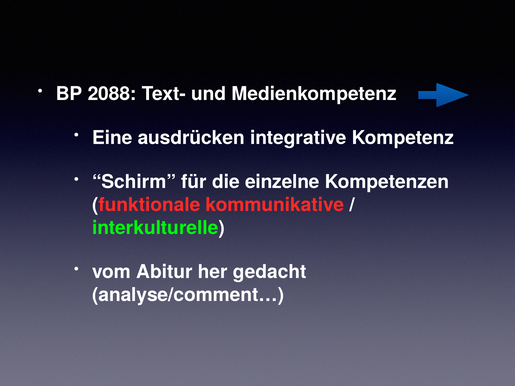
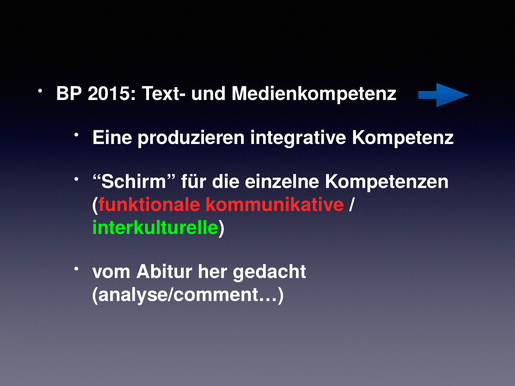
2088: 2088 -> 2015 (112, 94)
ausdrücken: ausdrücken -> produzieren (191, 138)
